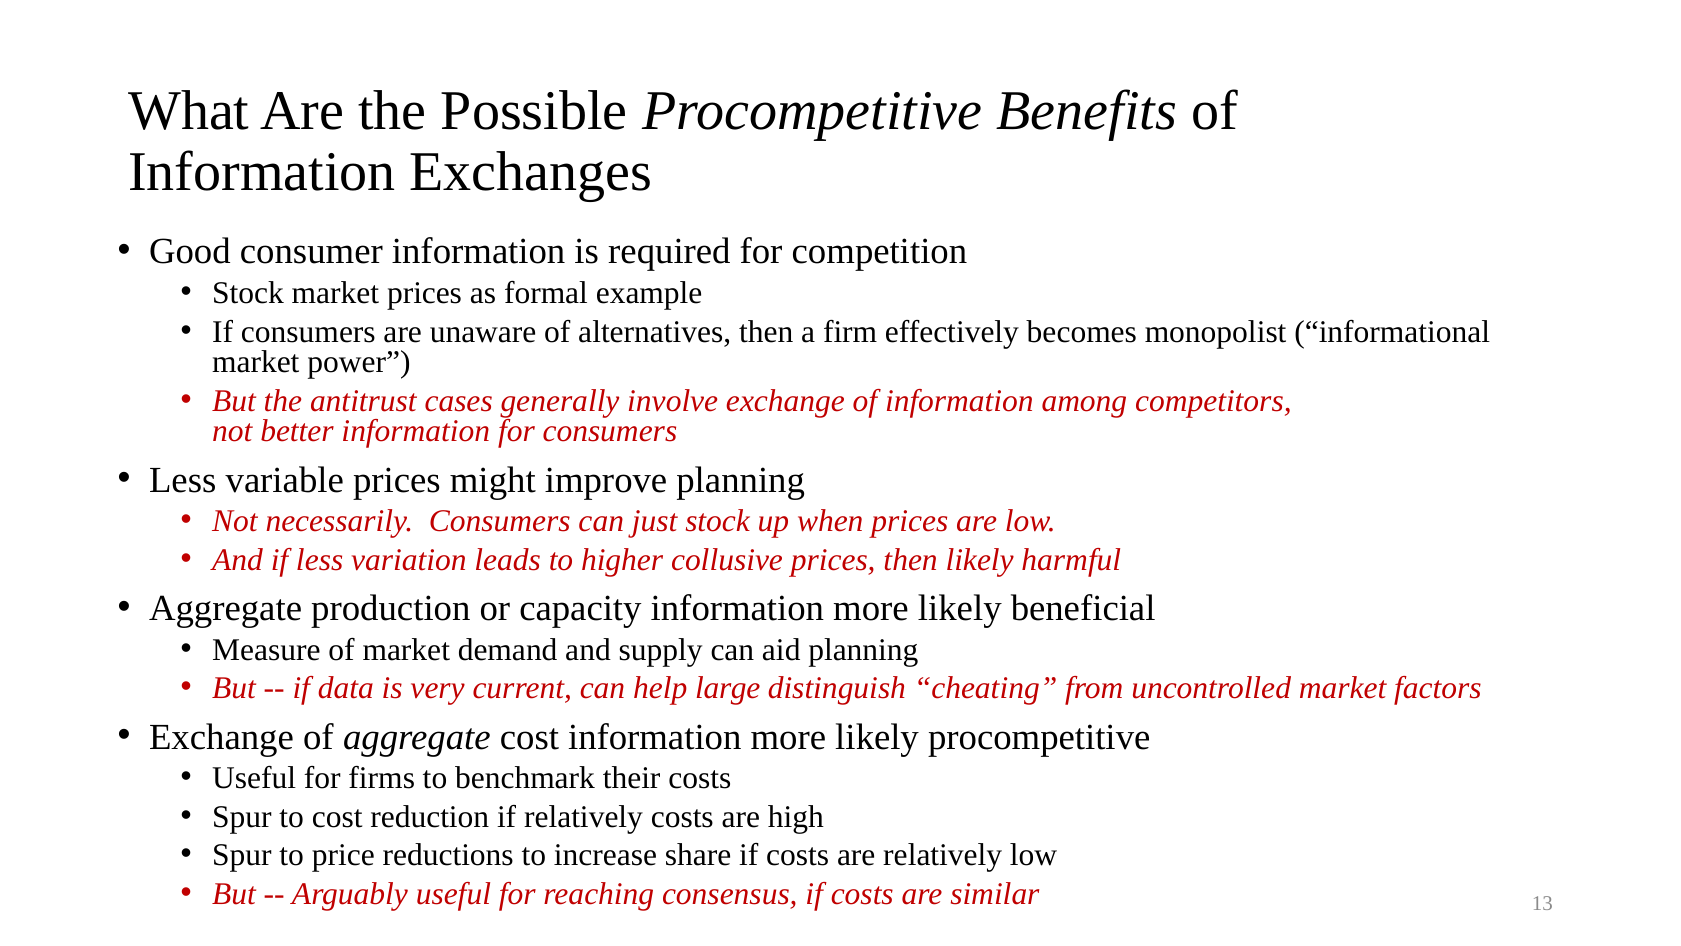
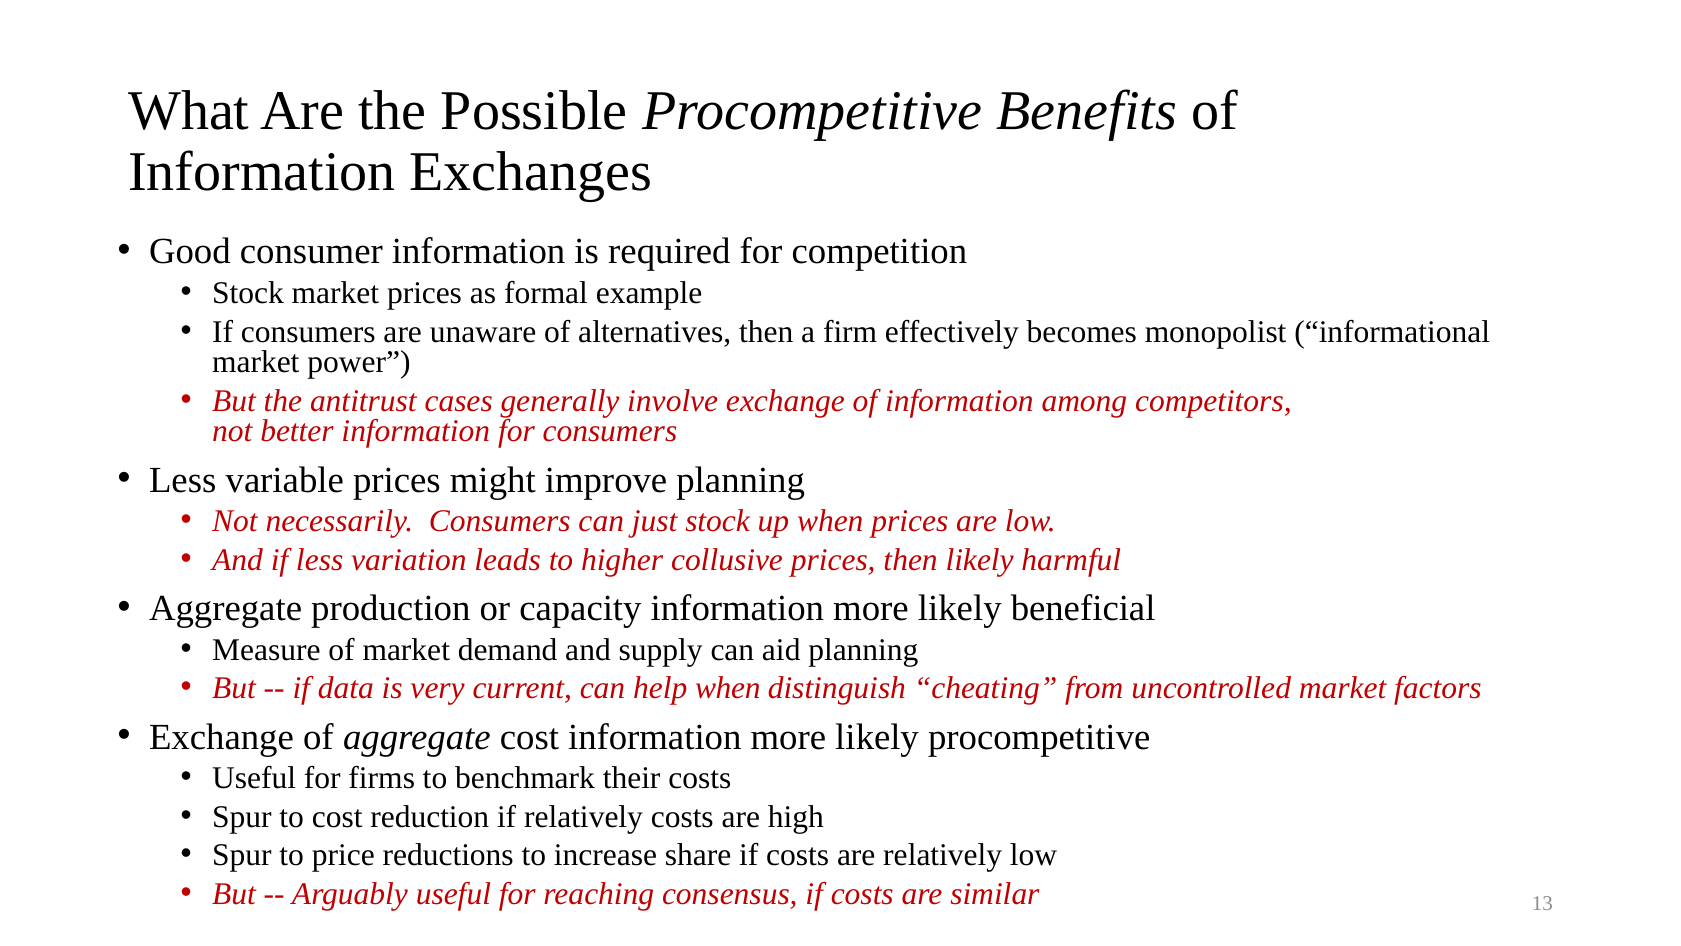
help large: large -> when (728, 688)
